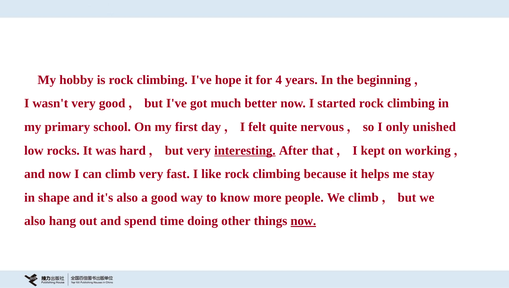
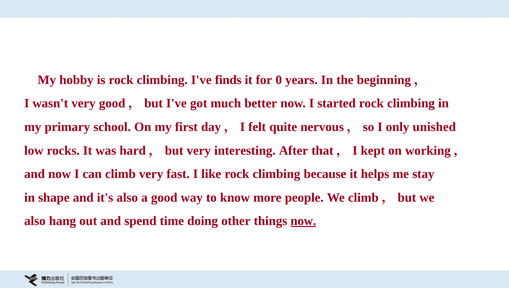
hope: hope -> finds (228, 80)
4: 4 -> 0 (279, 80)
interesting underline: present -> none (245, 150)
